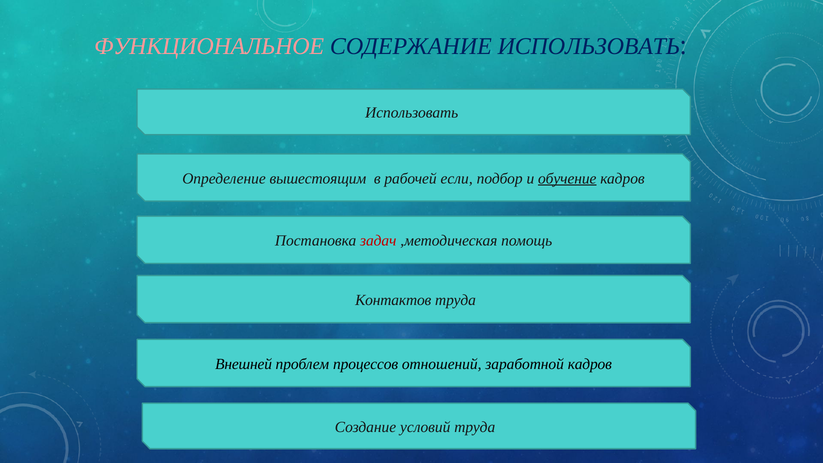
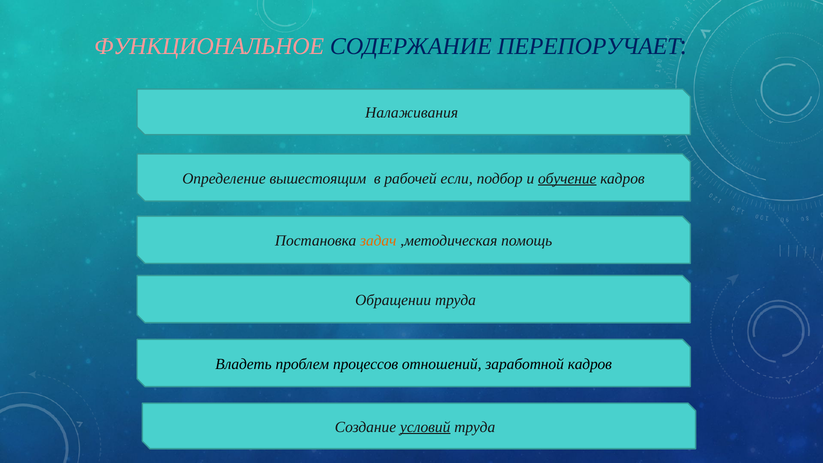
СОДЕРЖАНИЕ ИСПОЛЬЗОВАТЬ: ИСПОЛЬЗОВАТЬ -> ПЕРЕПОРУЧАЕТ (589, 46)
Использовать: Использовать -> Налаживания (412, 113)
задач colour: red -> orange (378, 241)
Контактов: Контактов -> Обращении (393, 300)
Внешней: Внешней -> Владеть (244, 364)
условий underline: none -> present (425, 427)
